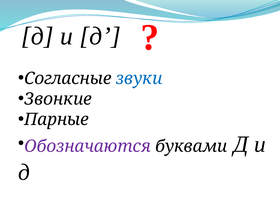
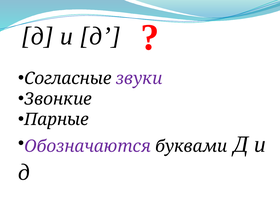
звуки colour: blue -> purple (139, 78)
